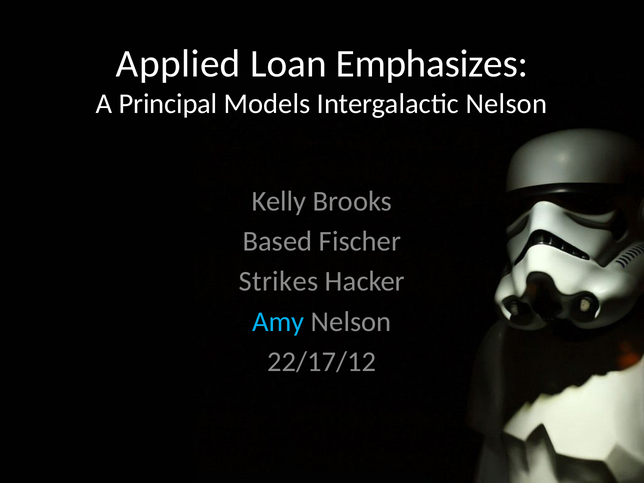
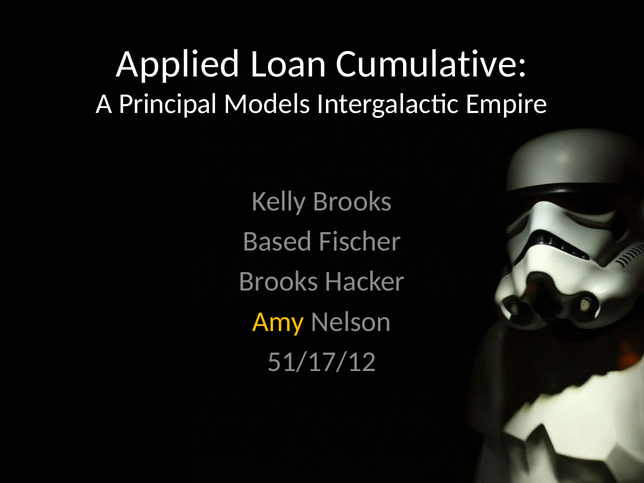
Emphasizes: Emphasizes -> Cumulative (432, 64)
Intergalactic Nelson: Nelson -> Empire (507, 104)
Strikes: Strikes -> Brooks (279, 282)
Amy colour: light blue -> yellow (278, 322)
22/17/12: 22/17/12 -> 51/17/12 (322, 362)
